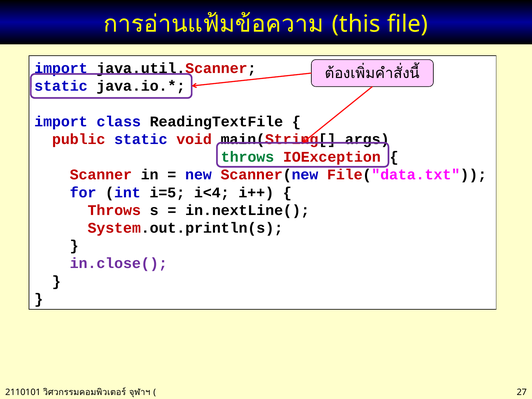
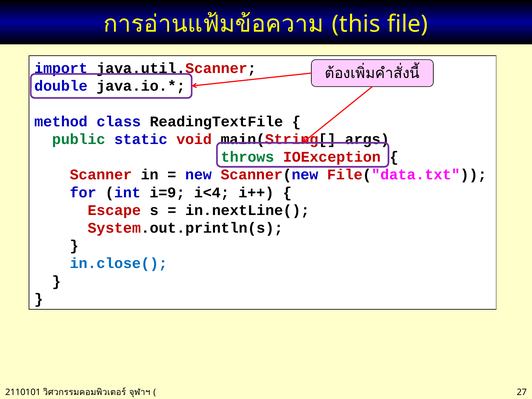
static: static -> double (61, 86)
import: import -> method (61, 122)
public colour: red -> green (79, 139)
i=5: i=5 -> i=9 (167, 192)
Throws: Throws -> Escape (114, 210)
in.close( colour: purple -> blue (119, 263)
